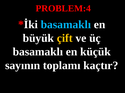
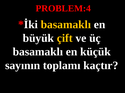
basamaklı colour: light blue -> yellow (66, 25)
